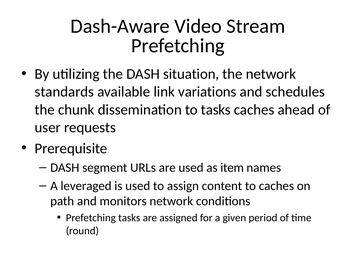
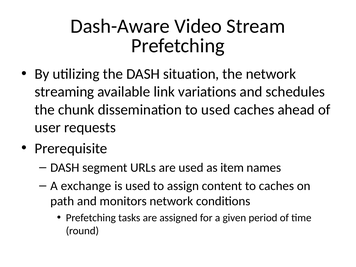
standards: standards -> streaming (64, 92)
to tasks: tasks -> used (216, 110)
leveraged: leveraged -> exchange (86, 186)
